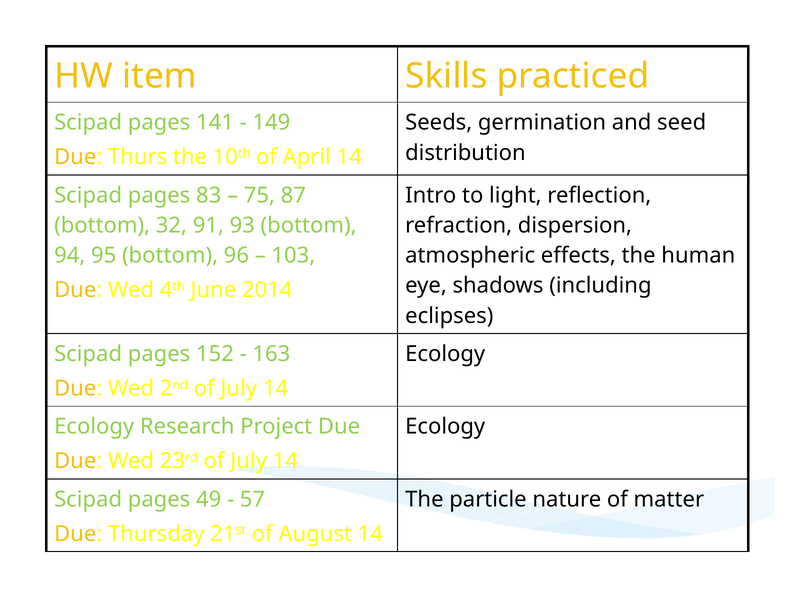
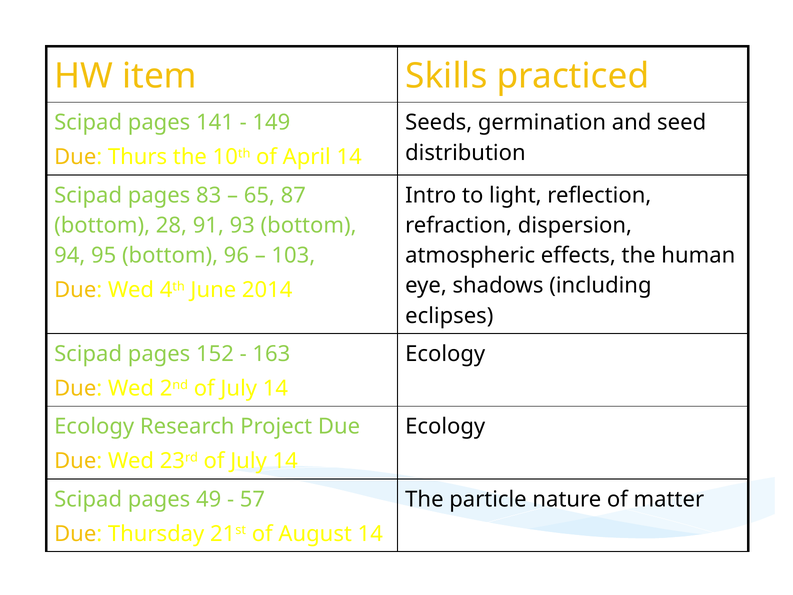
75: 75 -> 65 (259, 195)
32: 32 -> 28 (171, 225)
